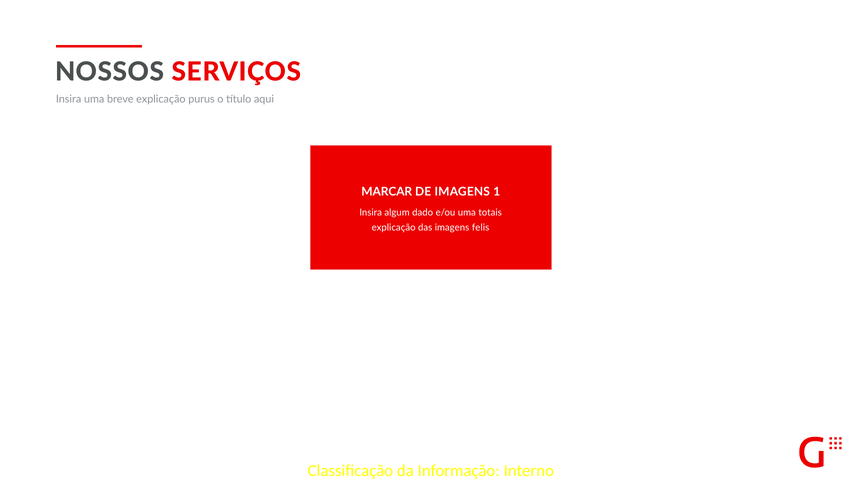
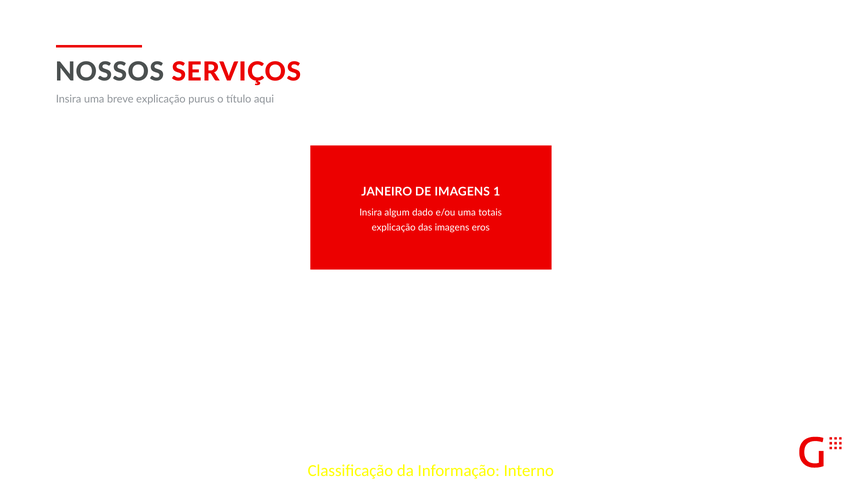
MARCAR: MARCAR -> JANEIRO (387, 192)
felis: felis -> eros (481, 228)
